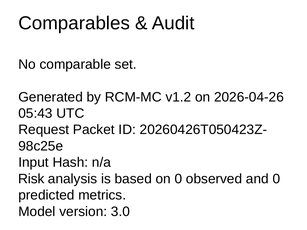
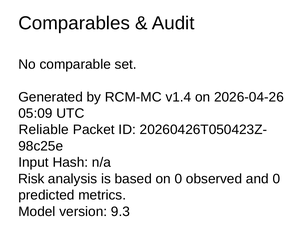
v1.2: v1.2 -> v1.4 (178, 97)
05:43: 05:43 -> 05:09 (35, 114)
Request: Request -> Reliable (44, 130)
3.0: 3.0 -> 9.3 (120, 212)
